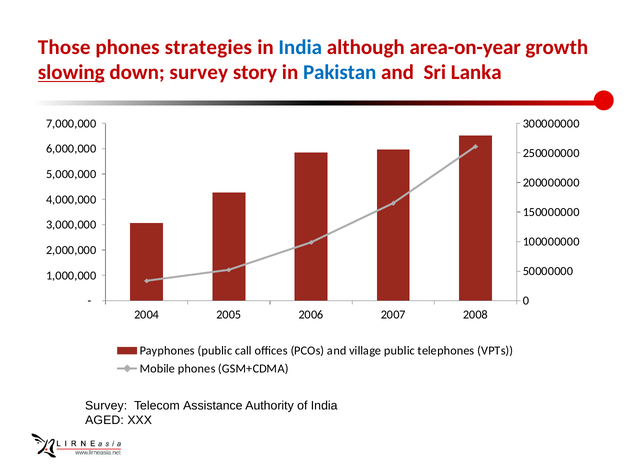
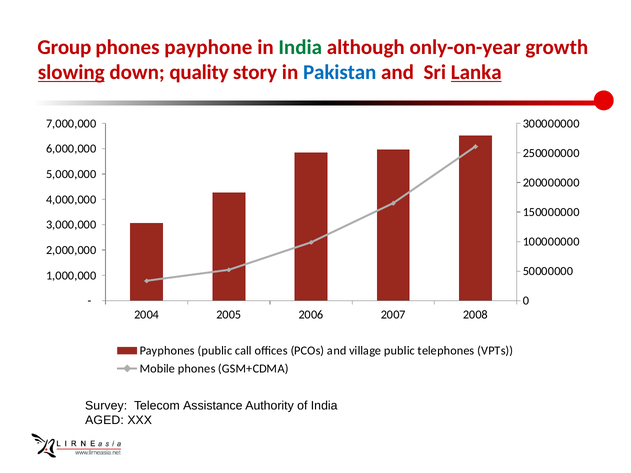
Those: Those -> Group (64, 47)
strategies: strategies -> payphone (208, 47)
India colour: blue -> green (300, 47)
area-on-year: area-on-year -> only-on-year (465, 47)
down survey: survey -> quality (199, 72)
Lanka underline: none -> present (476, 72)
